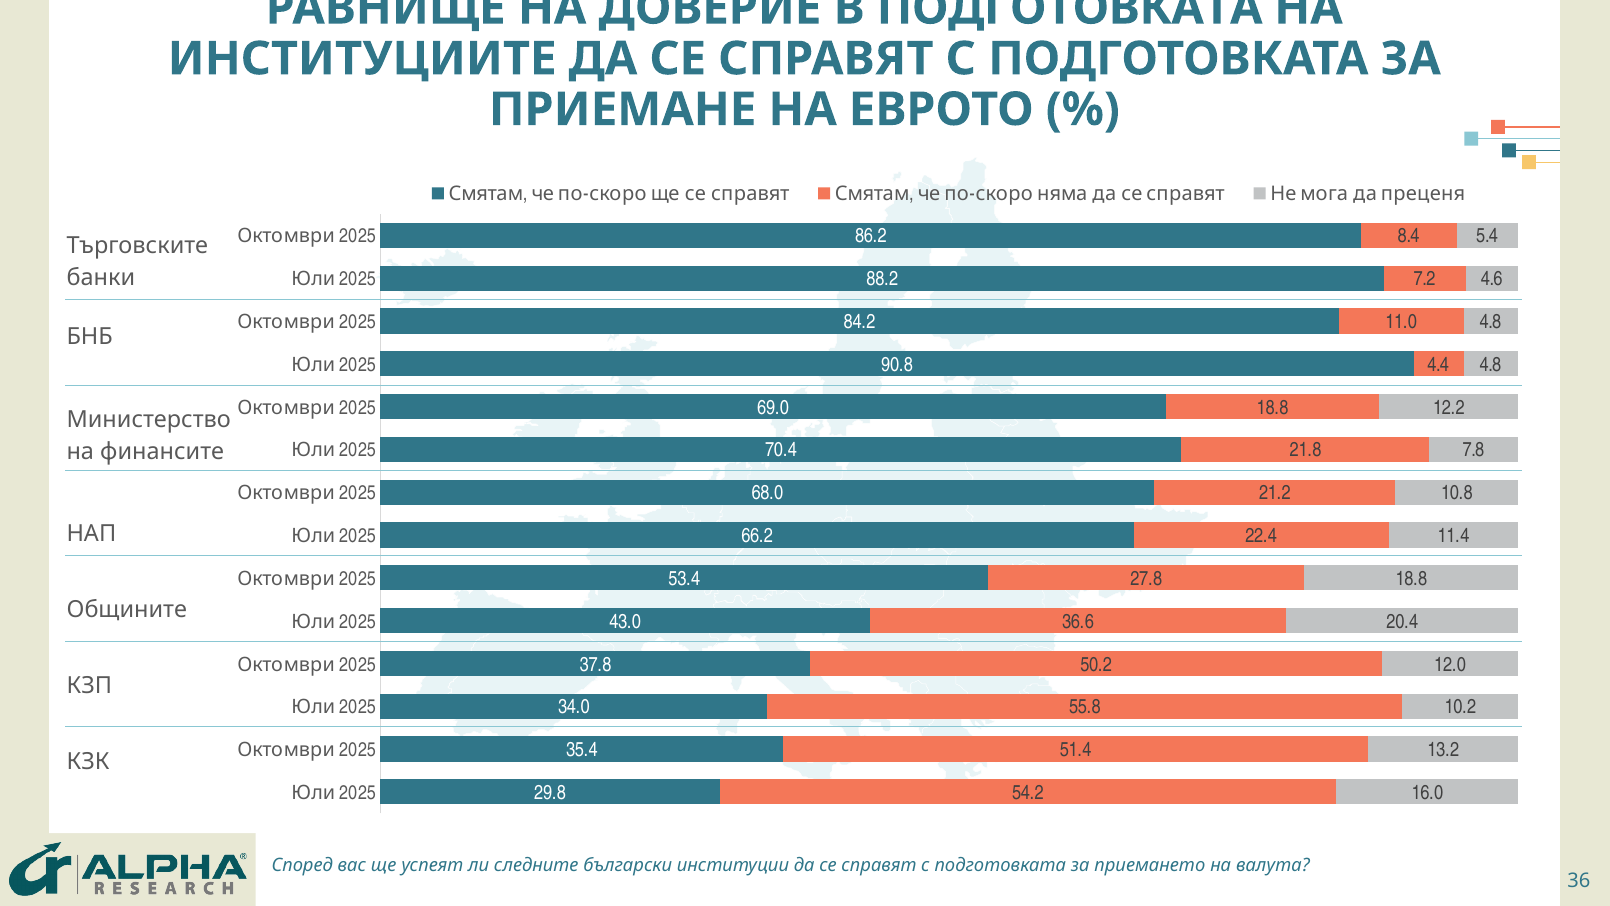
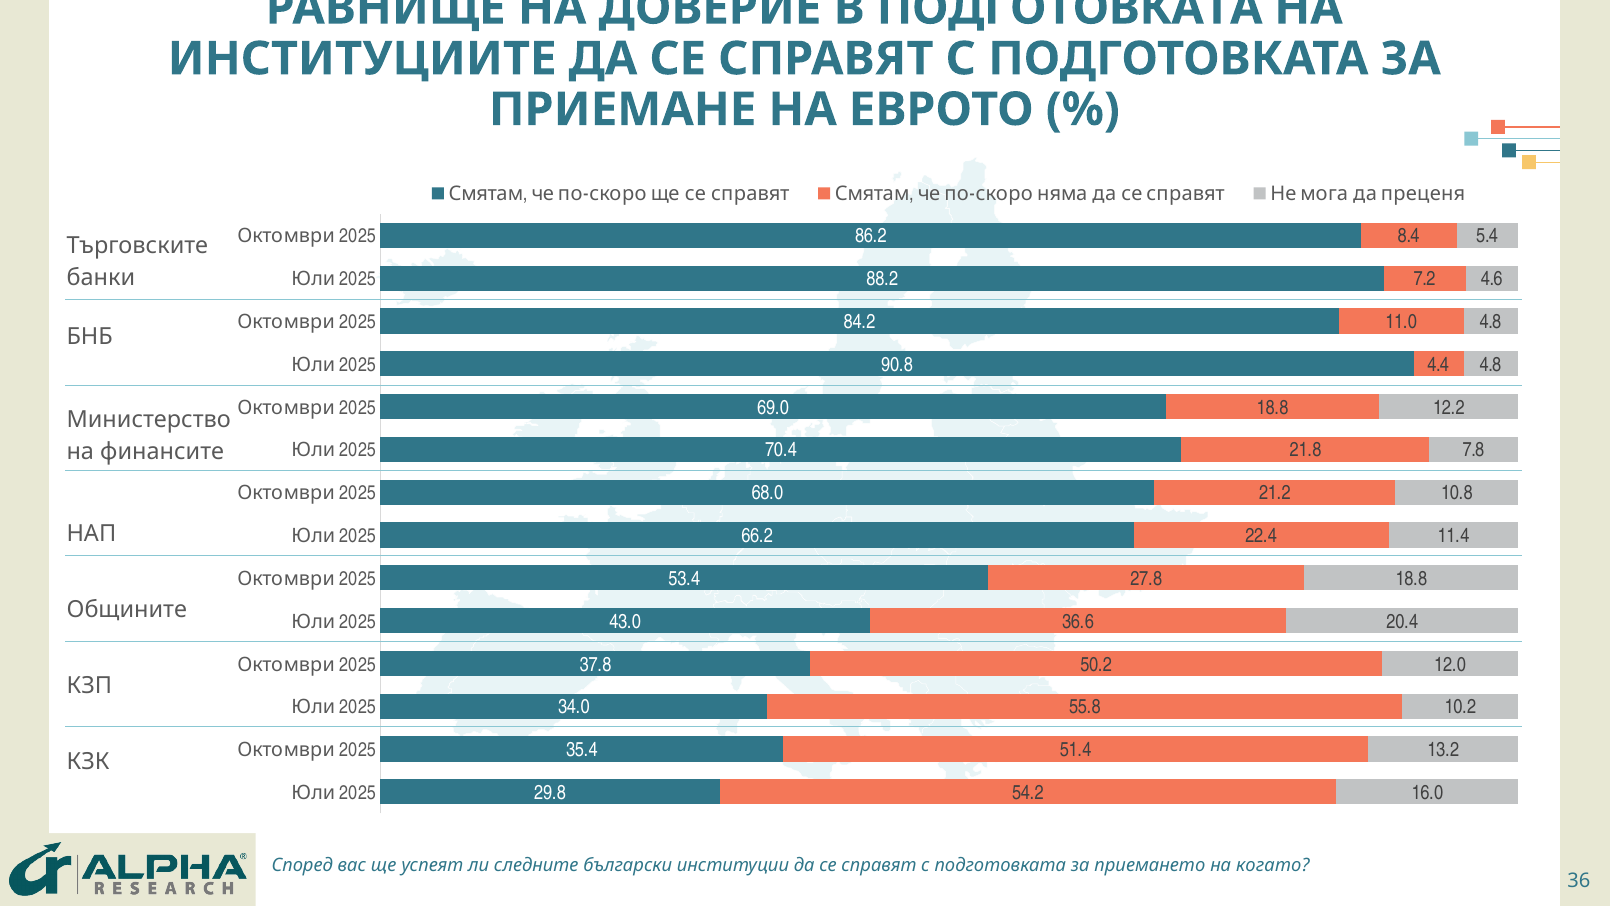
валута: валута -> когато (1273, 865)
